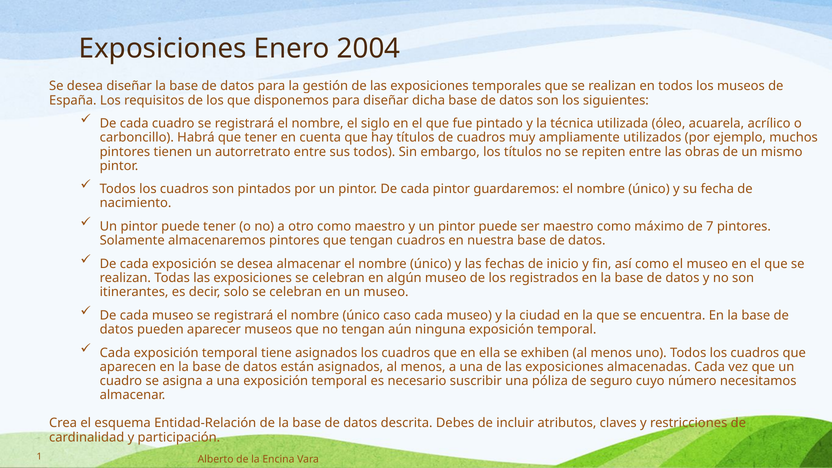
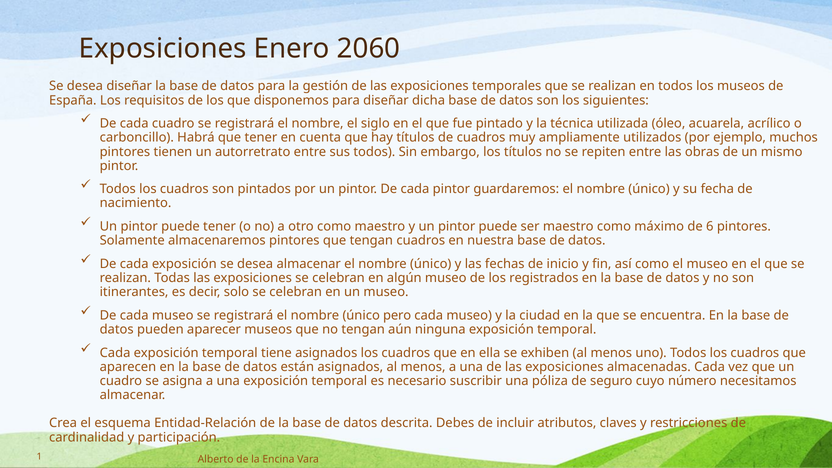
2004: 2004 -> 2060 (369, 49)
7: 7 -> 6 (710, 227)
caso: caso -> pero (397, 316)
